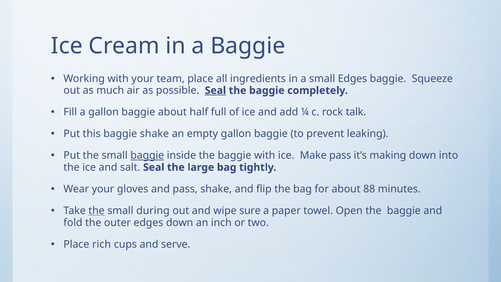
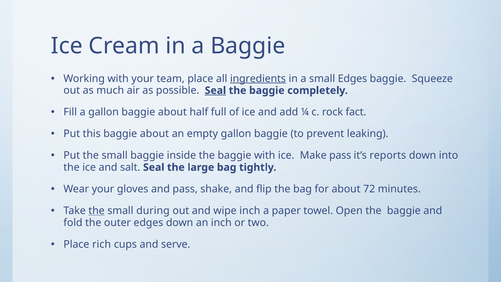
ingredients underline: none -> present (258, 79)
talk: talk -> fact (356, 112)
this baggie shake: shake -> about (154, 134)
baggie underline: present -> none (147, 155)
making: making -> reports (388, 155)
88: 88 -> 72 (369, 189)
wipe sure: sure -> inch (250, 211)
